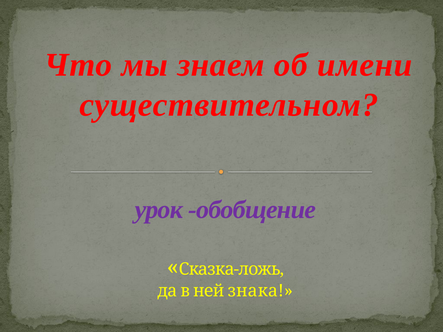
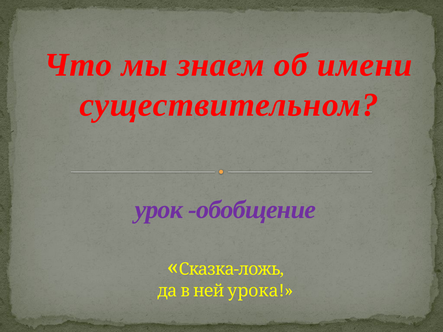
знака: знака -> урока (261, 291)
